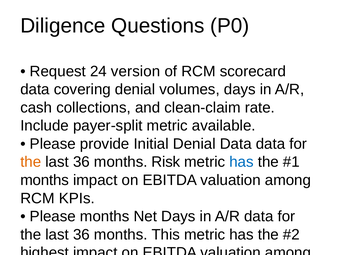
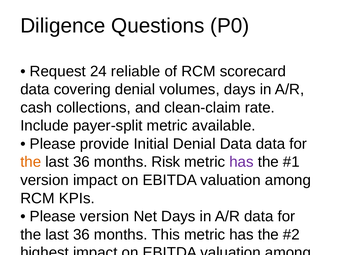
version: version -> reliable (136, 71)
has colour: blue -> purple (241, 162)
months: months -> version (45, 180)
Please months: months -> version (105, 216)
